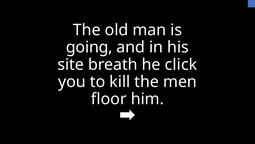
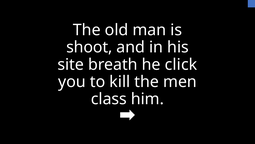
going: going -> shoot (89, 47)
floor: floor -> class (109, 99)
